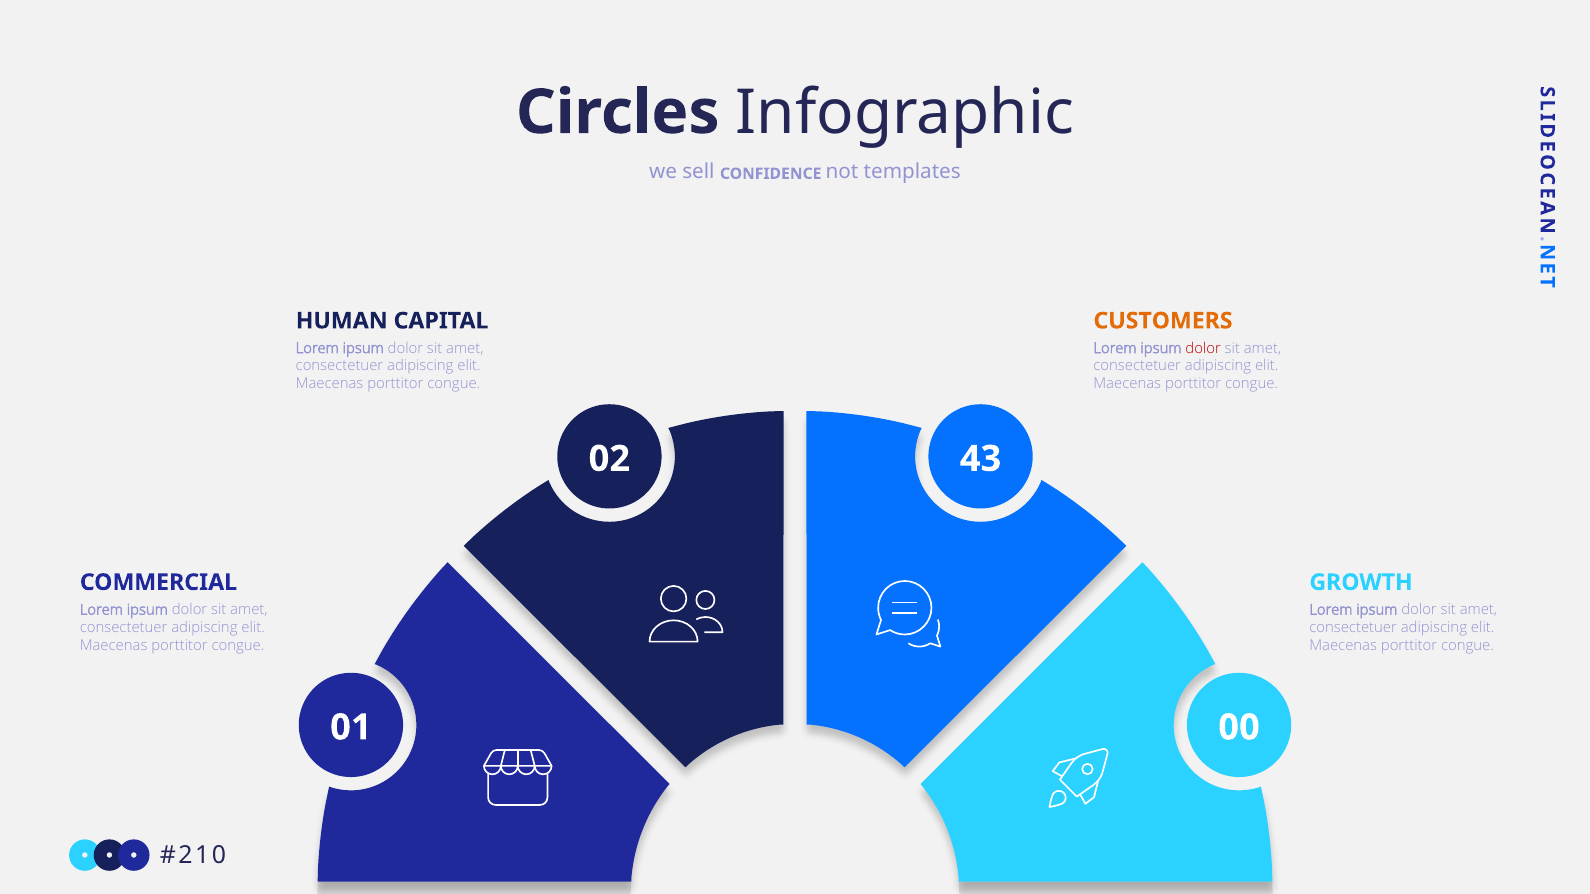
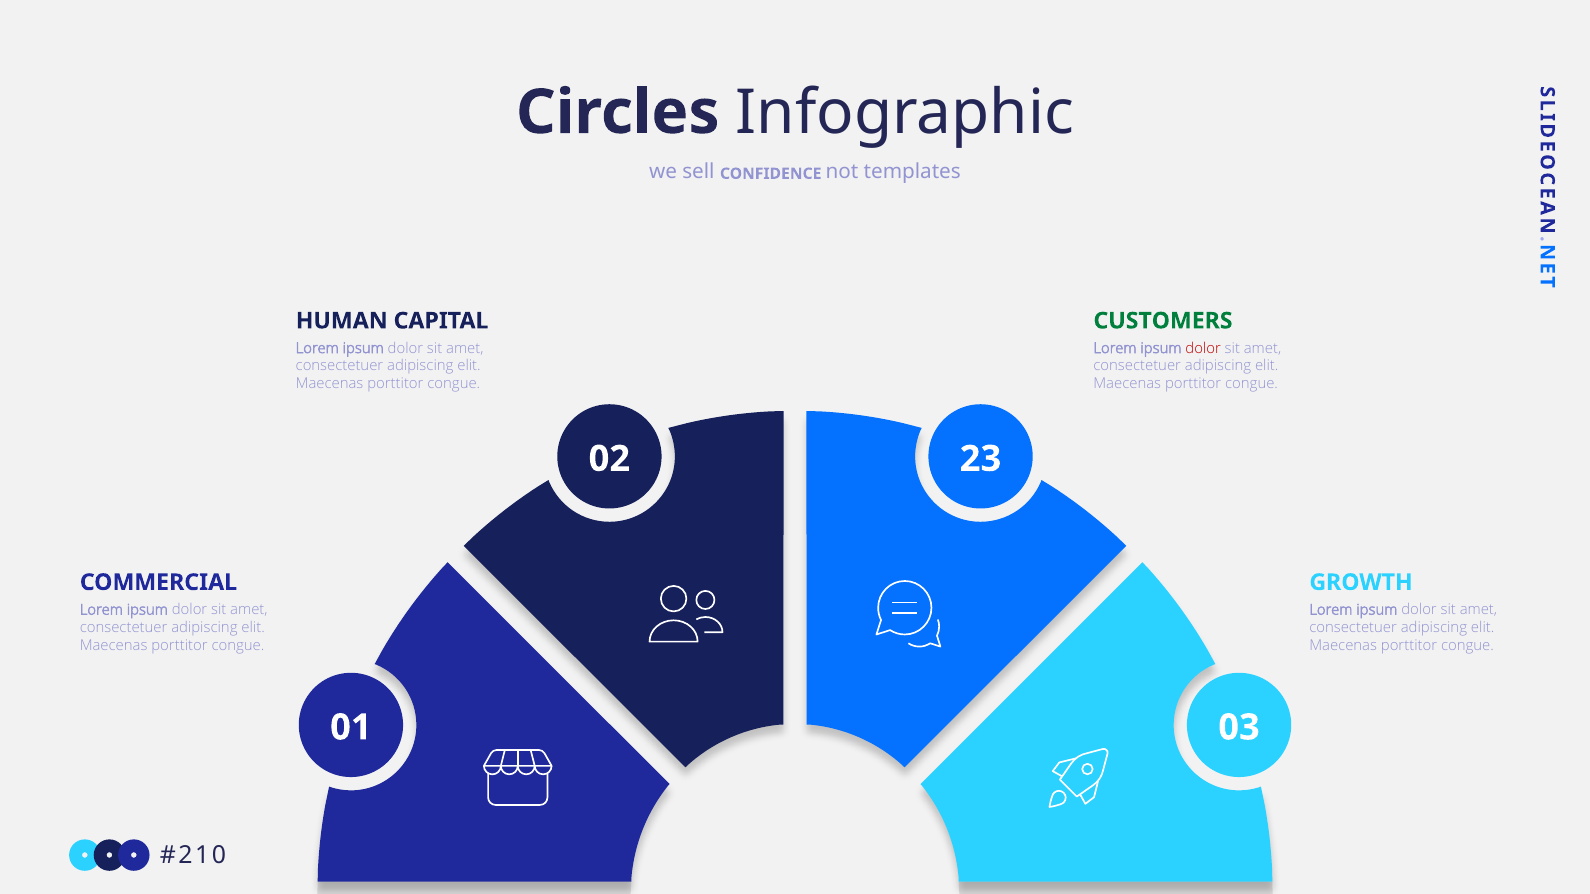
CUSTOMERS colour: orange -> green (1163, 321)
43: 43 -> 23 (981, 459)
00: 00 -> 03 (1239, 728)
